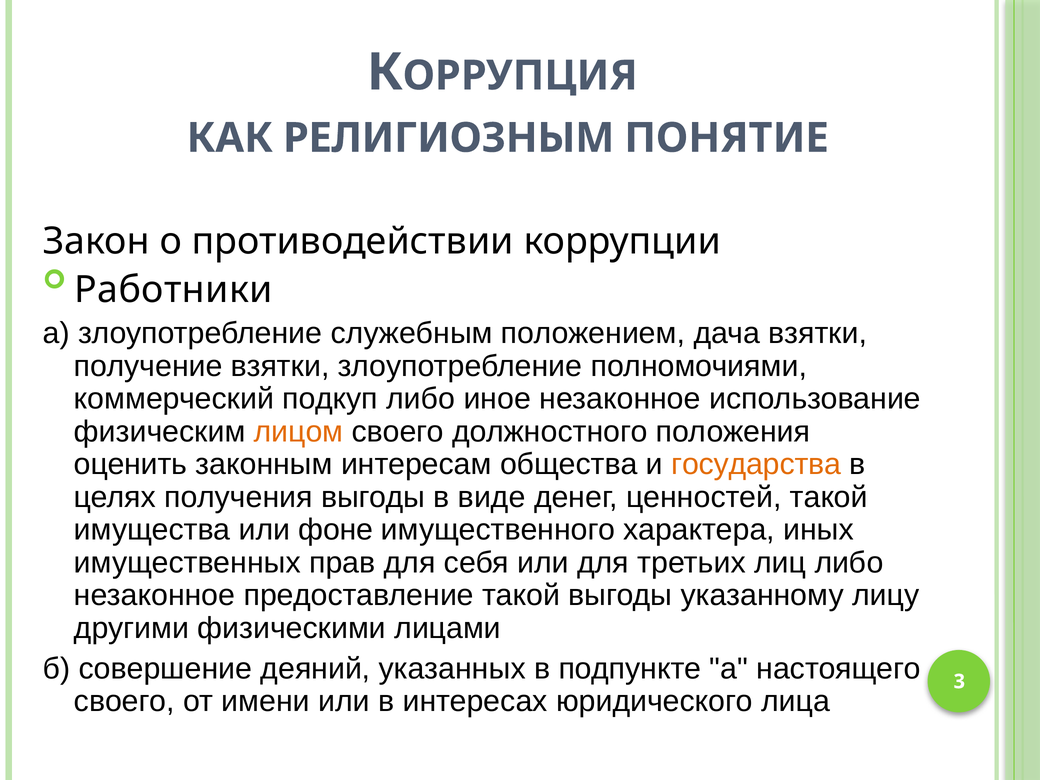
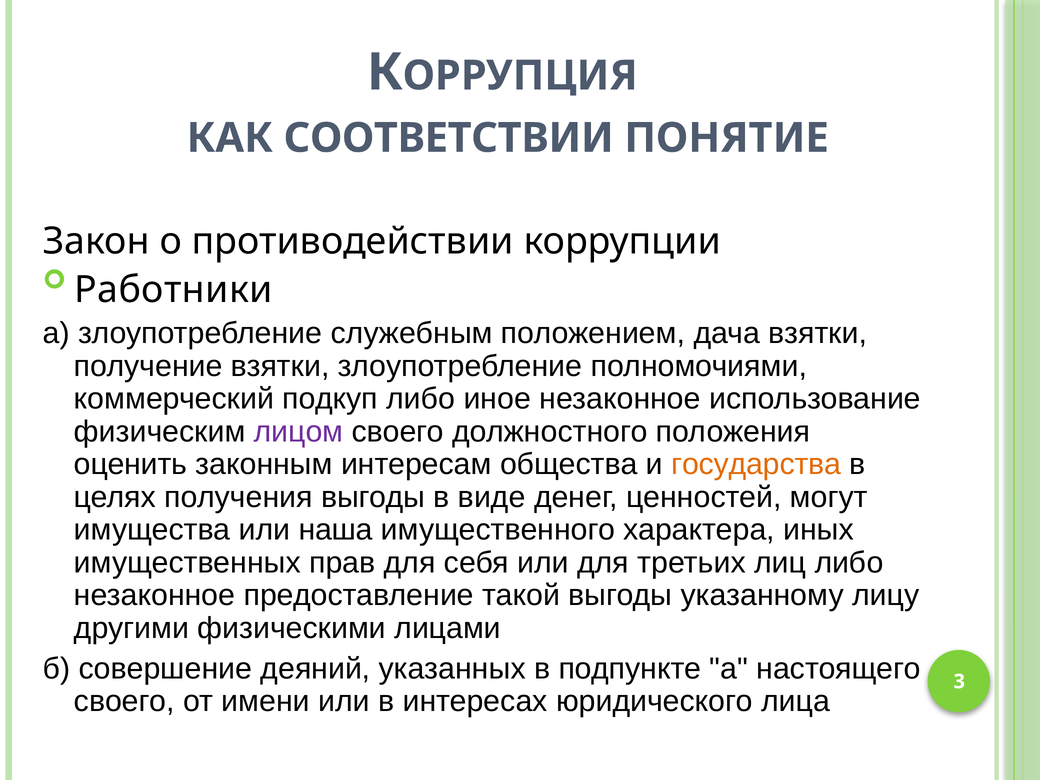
РЕЛИГИОЗНЫМ: РЕЛИГИОЗНЫМ -> СООТВЕТСТВИИ (449, 138)
лицом colour: orange -> purple (299, 432)
ценностей такой: такой -> могут (829, 497)
фоне: фоне -> наша (336, 530)
